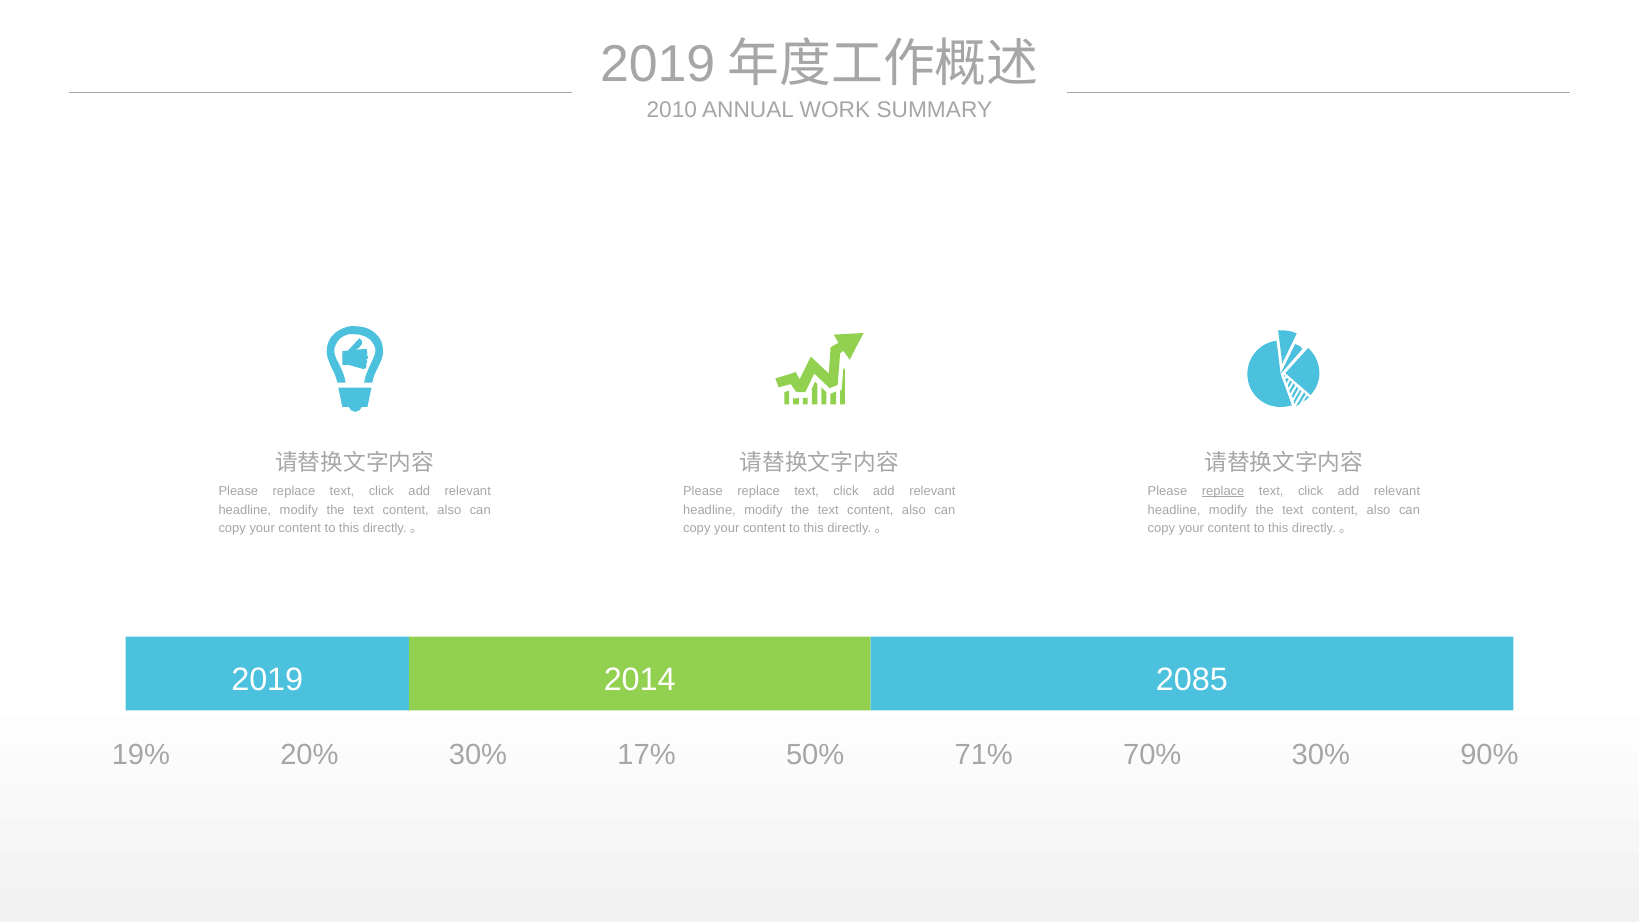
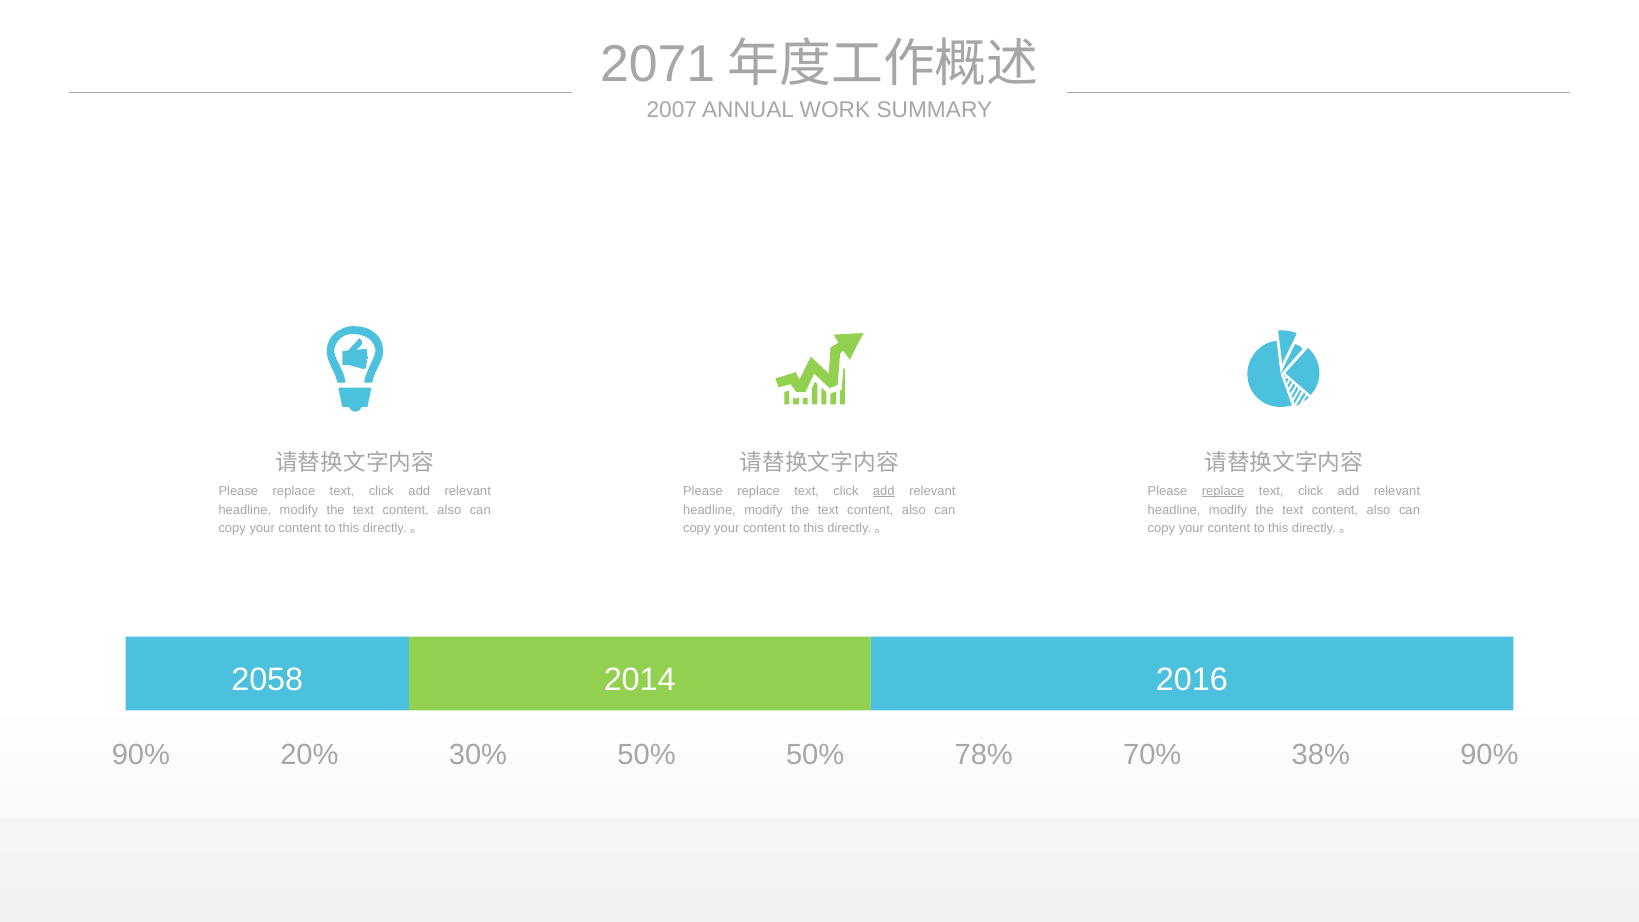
2019: 2019 -> 2071 (658, 65)
2010: 2010 -> 2007 (672, 110)
add underline: none -> present (884, 491)
2019: 2019 -> 2058 (267, 680)
2085: 2085 -> 2016 (1192, 680)
19%: 19% -> 90% (141, 755)
30% 17%: 17% -> 50% (647, 755)
71%: 71% -> 78% (984, 755)
70% 30%: 30% -> 38% (1321, 755)
